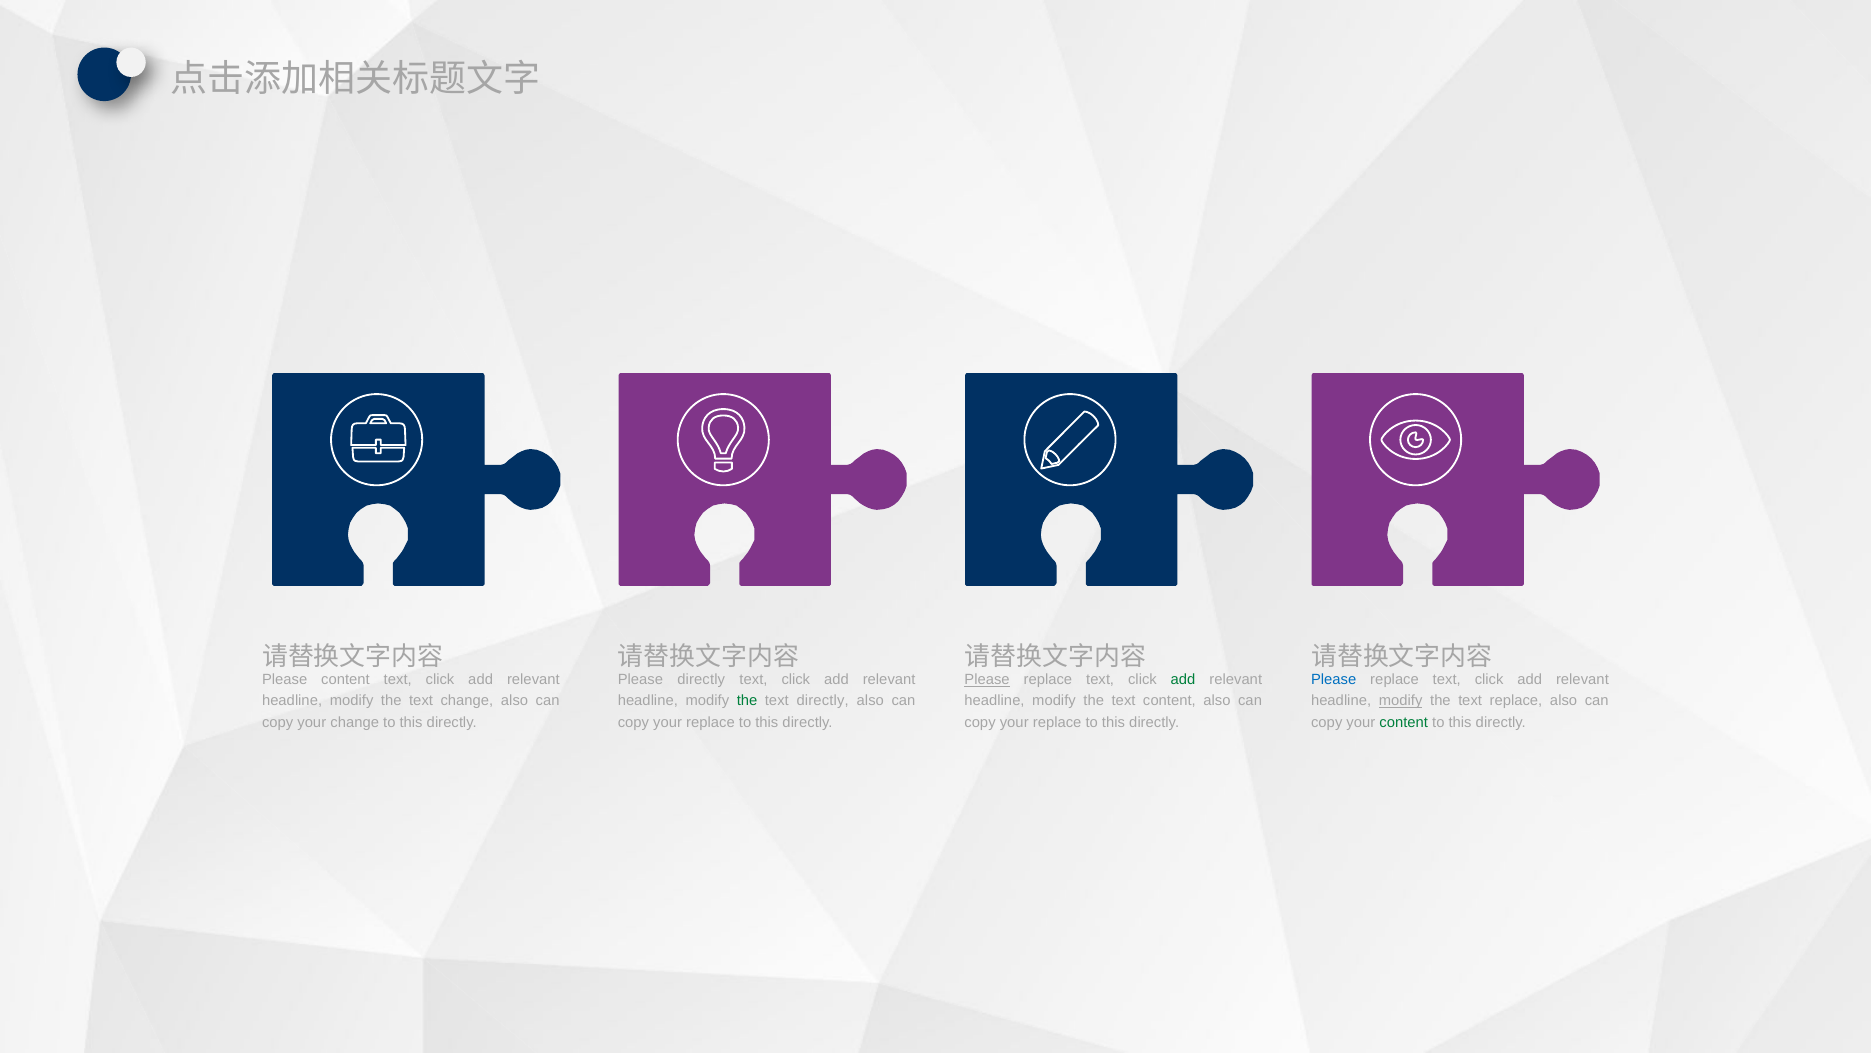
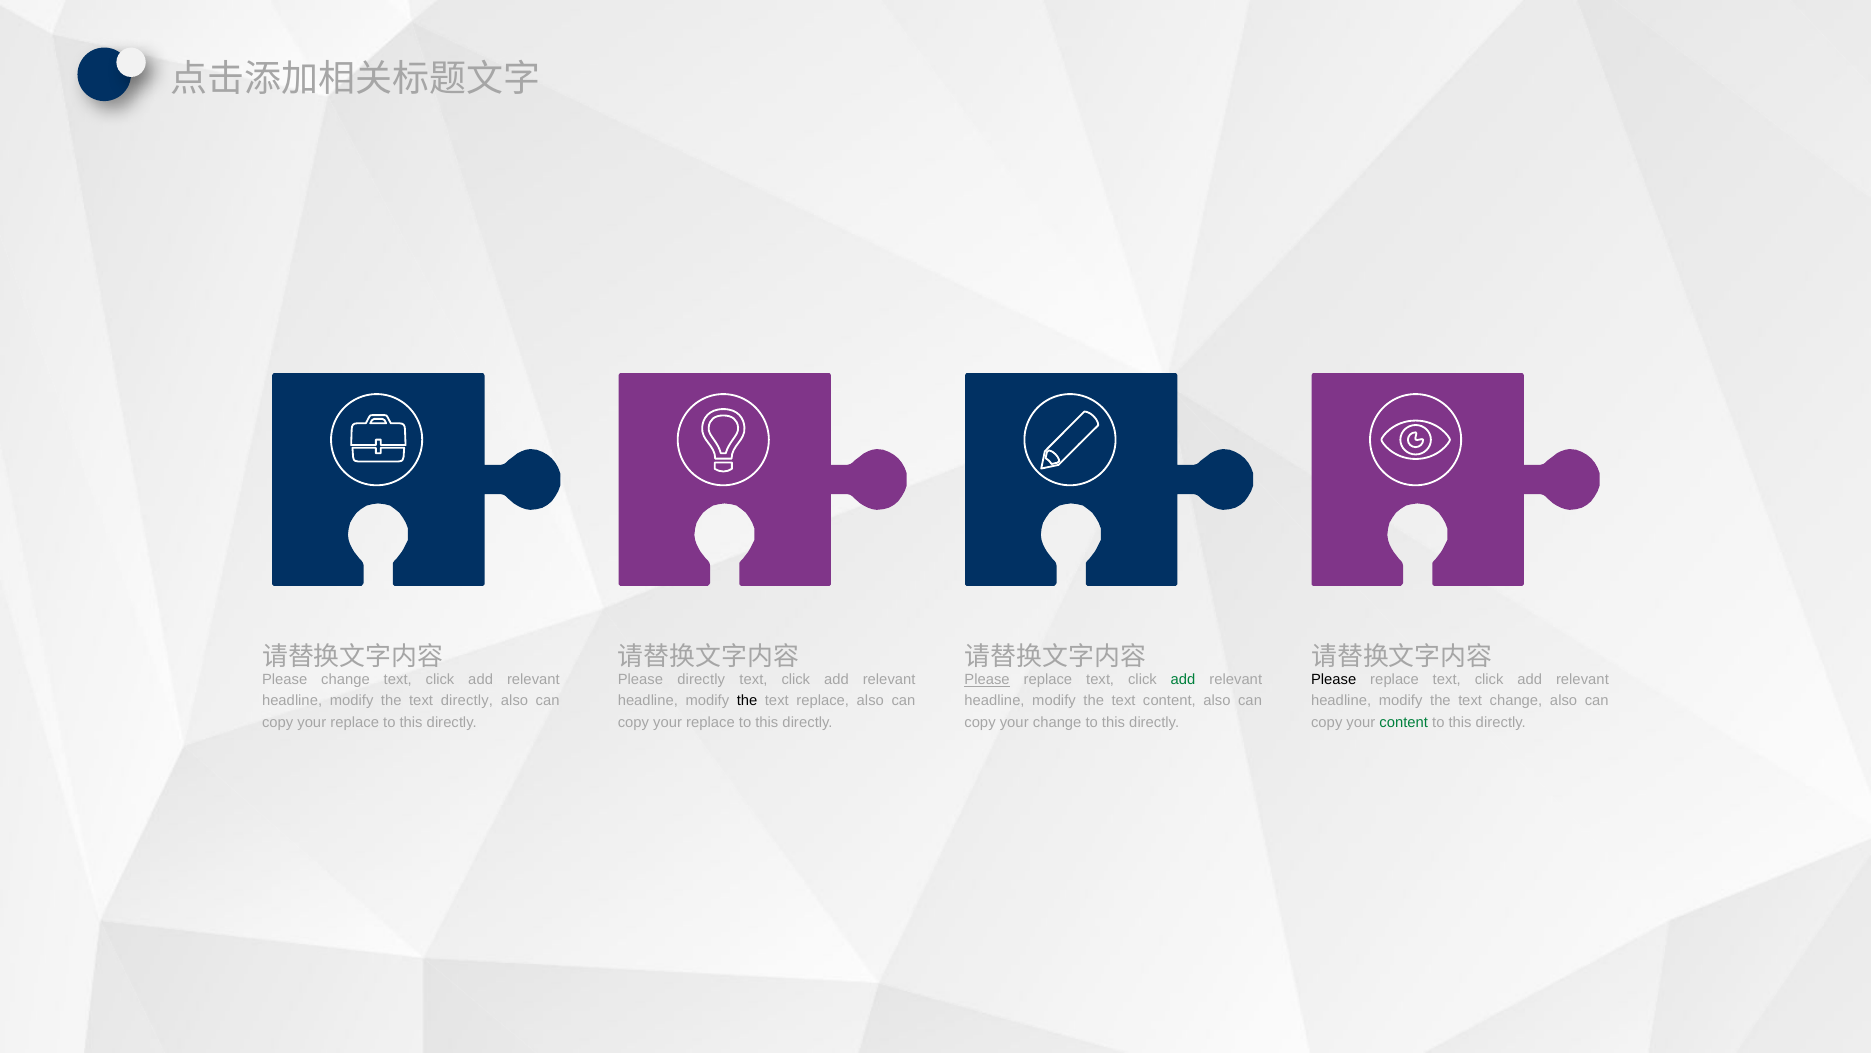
Please content: content -> change (345, 679)
Please colour: blue -> black (1334, 679)
text change: change -> directly (467, 701)
the colour: green -> black (747, 701)
text directly: directly -> replace (823, 701)
modify underline: present -> none (1401, 701)
text replace: replace -> change (1516, 701)
change: change -> replace (355, 722)
replace: replace -> change (1057, 722)
